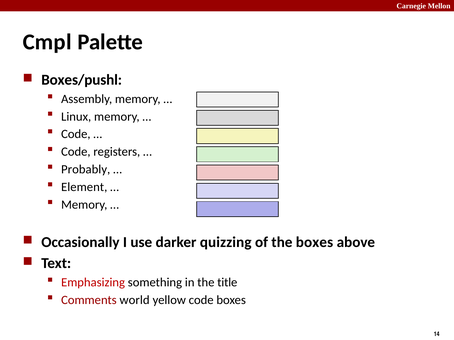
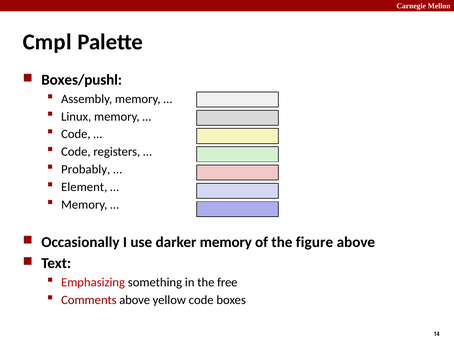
darker quizzing: quizzing -> memory (226, 243)
the boxes: boxes -> figure (314, 243)
title: title -> free (227, 283)
Comments world: world -> above (135, 300)
